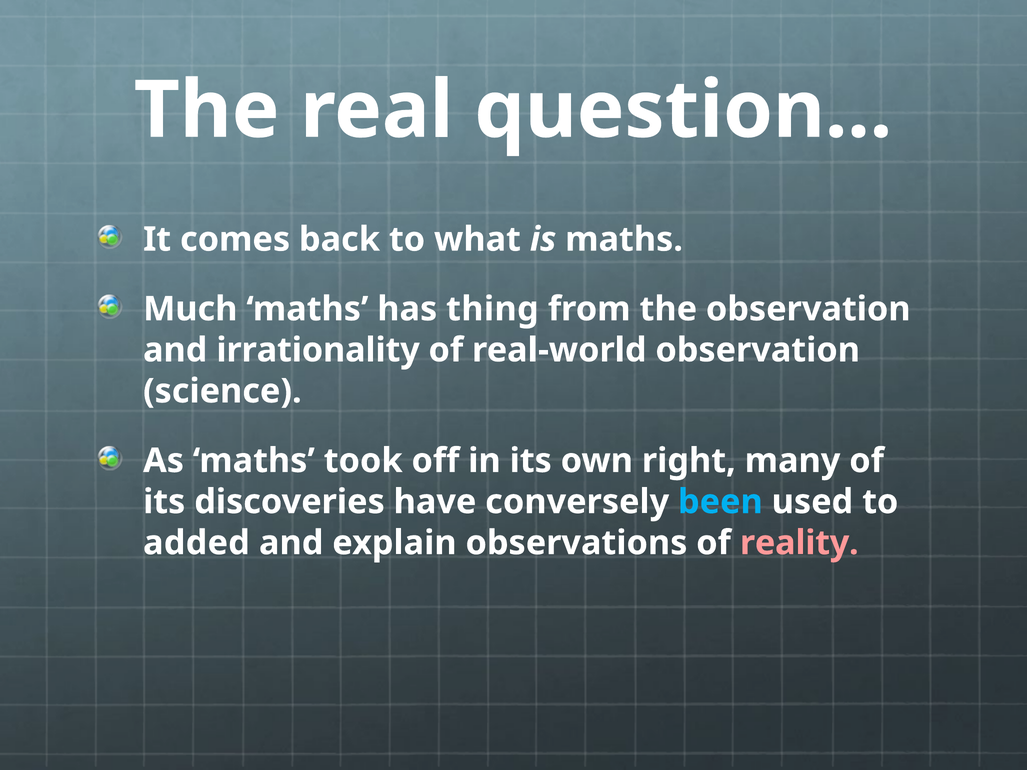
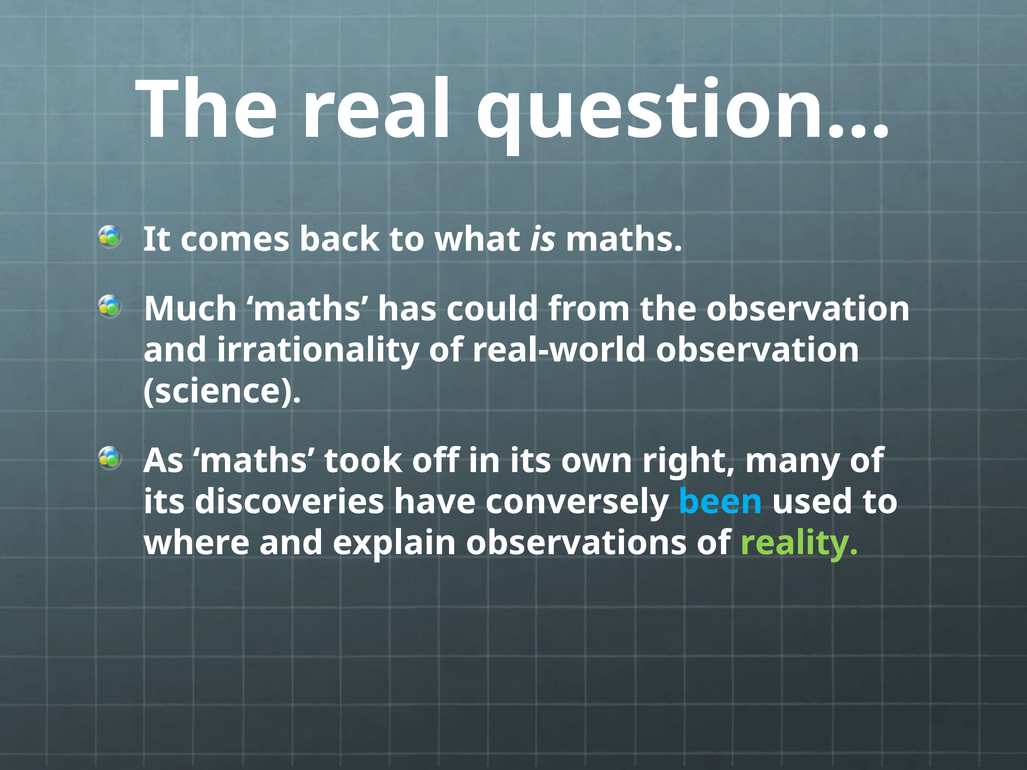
thing: thing -> could (493, 309)
added: added -> where (197, 543)
reality colour: pink -> light green (799, 543)
